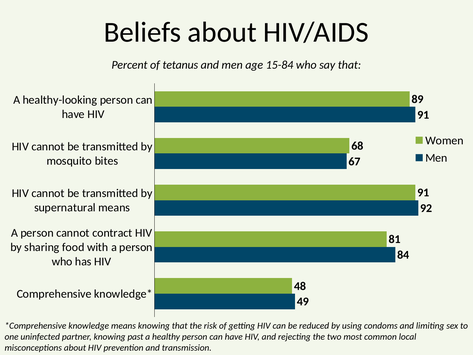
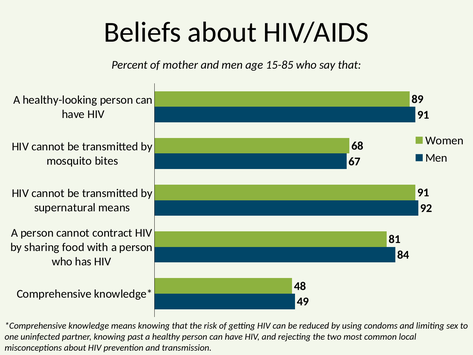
tetanus: tetanus -> mother (180, 65)
15-84: 15-84 -> 15-85 (280, 65)
